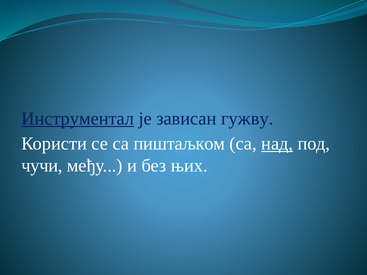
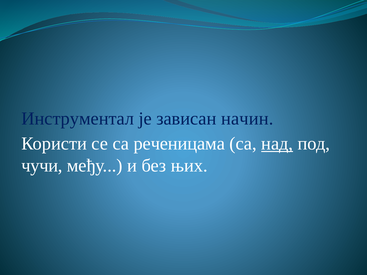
Инструментал underline: present -> none (78, 119)
гужву: гужву -> начин (247, 119)
пиштаљком: пиштаљком -> реченицама (179, 144)
